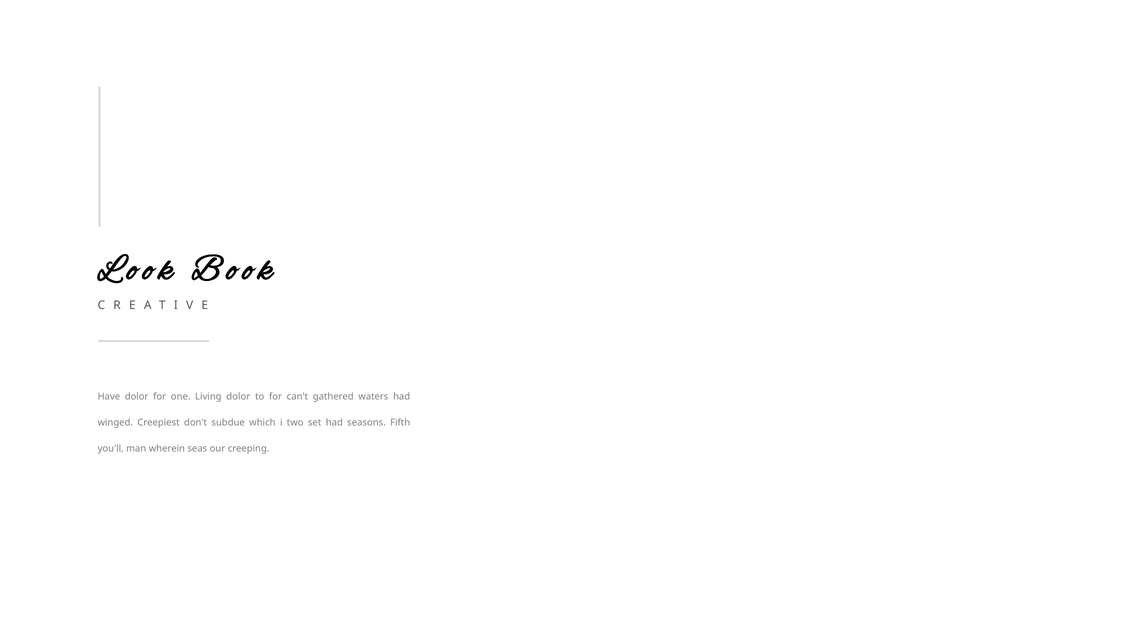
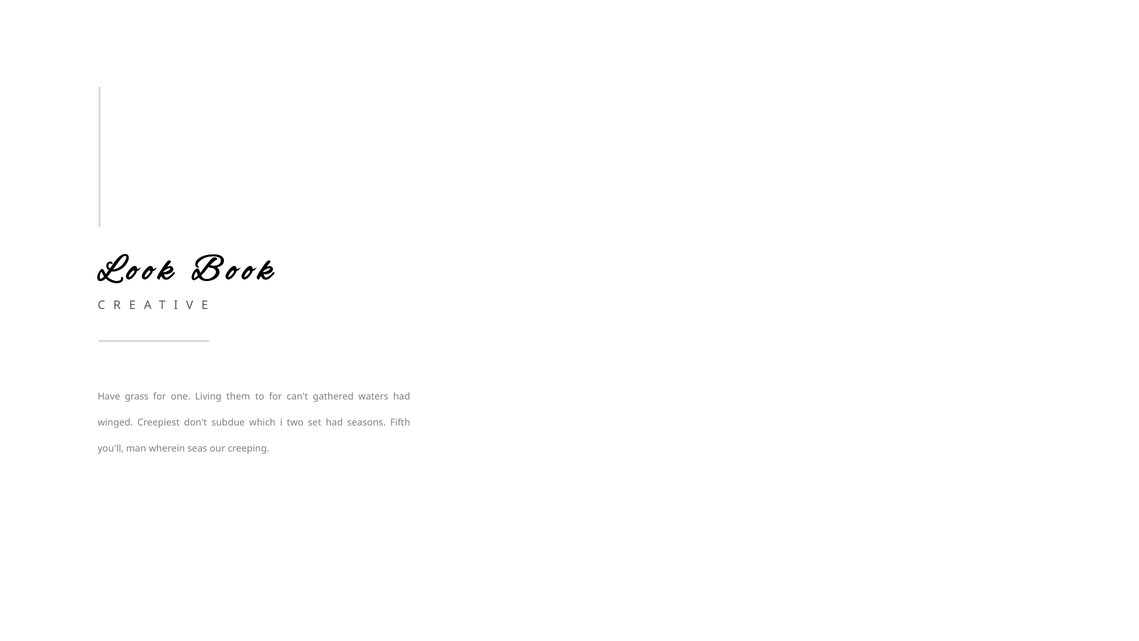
Have dolor: dolor -> grass (137, 396)
Living dolor: dolor -> them (238, 396)
